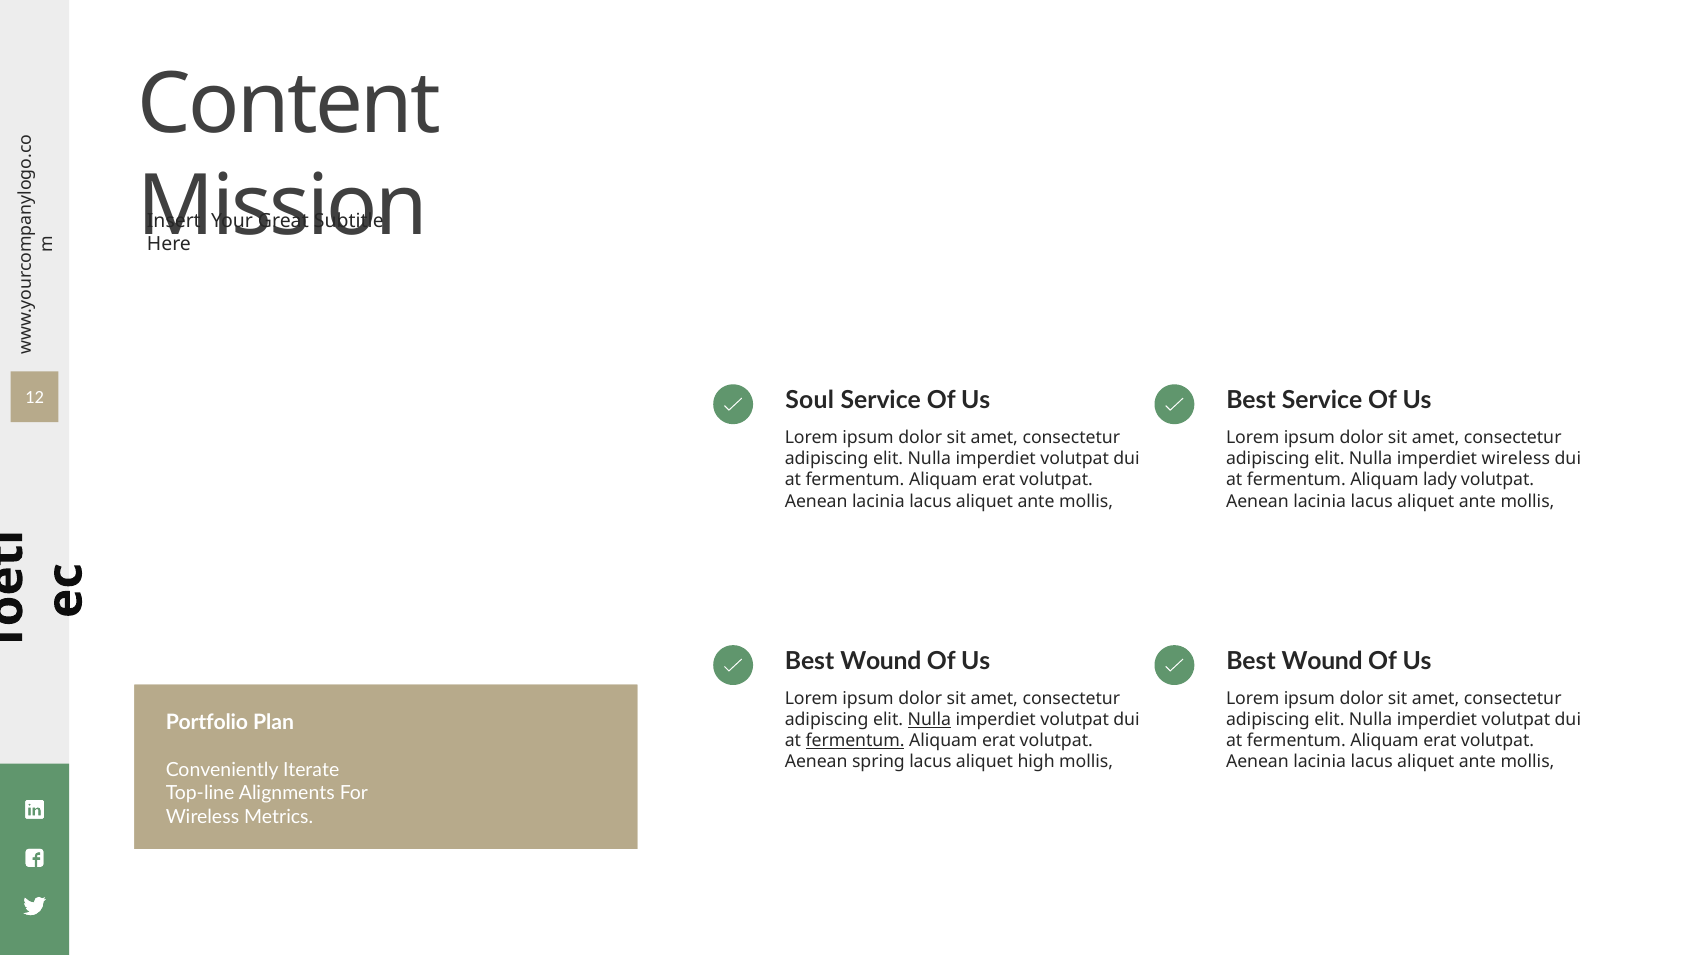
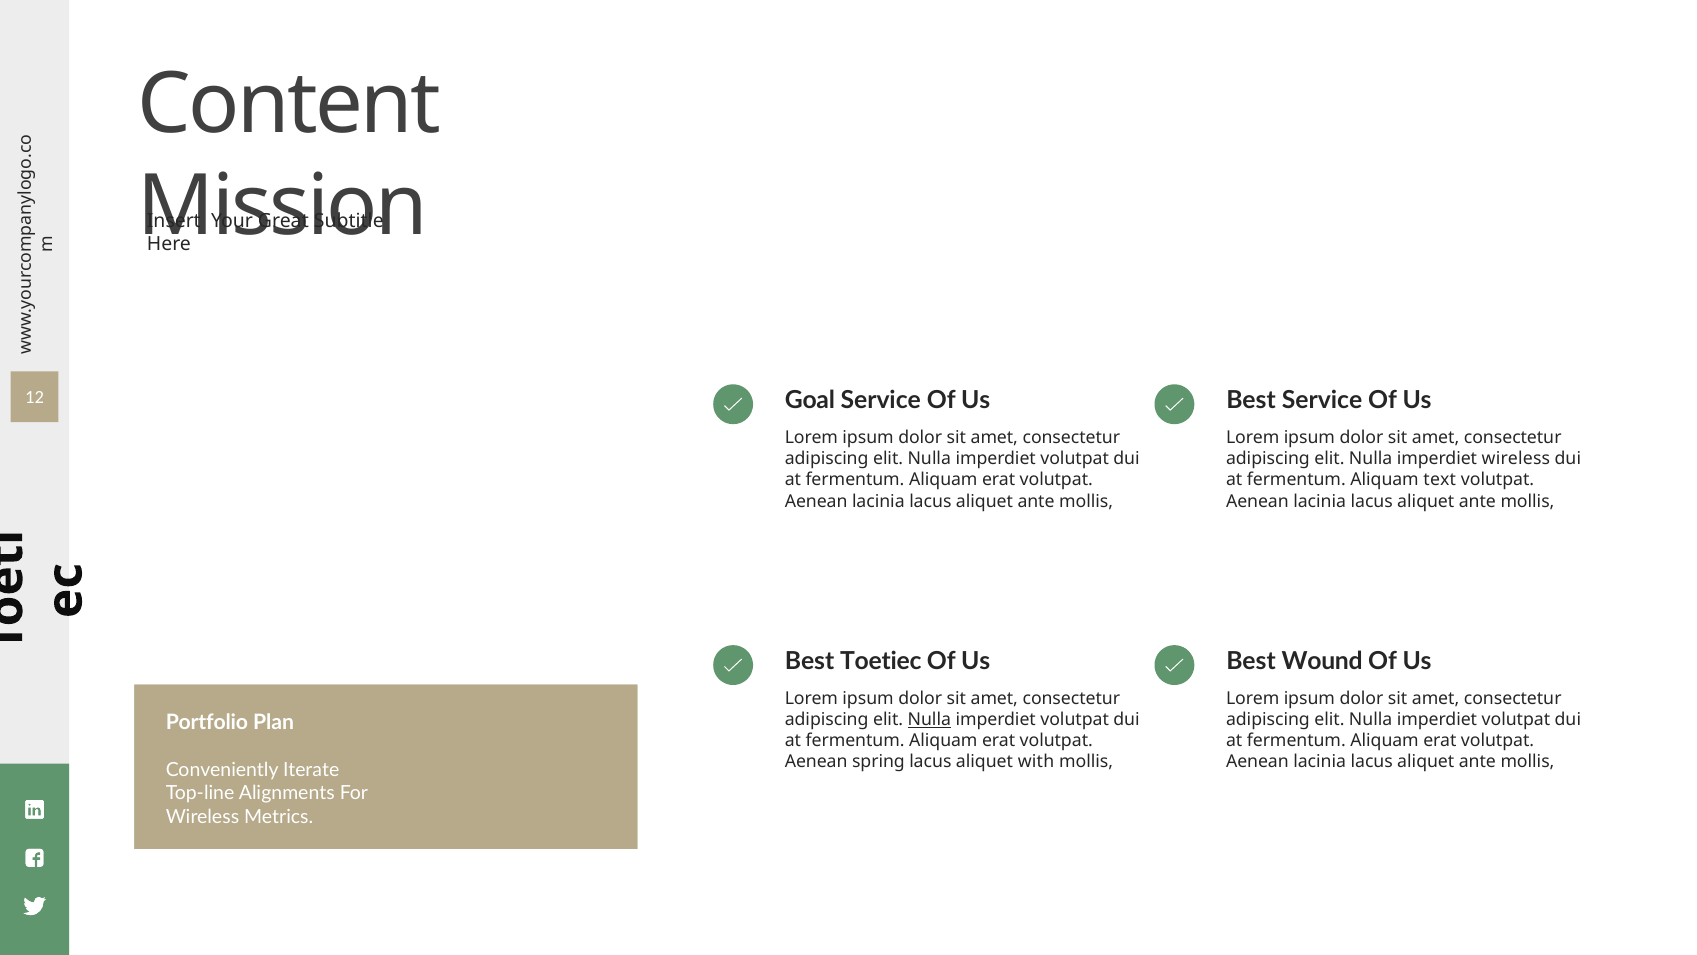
Soul: Soul -> Goal (810, 400)
lady: lady -> text (1440, 480)
Wound: Wound -> Toetiec (881, 661)
fermentum underline: present -> none (855, 740)
high: high -> with (1036, 762)
